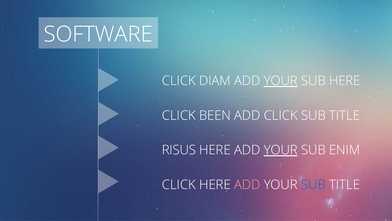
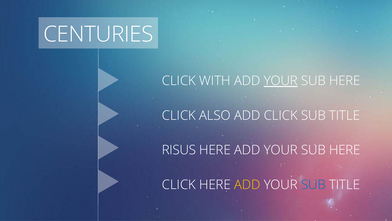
SOFTWARE: SOFTWARE -> CENTURIES (98, 34)
DIAM: DIAM -> WITH (215, 81)
BEEN: BEEN -> ALSO (215, 115)
YOUR underline: present -> none (281, 150)
ENIM: ENIM -> HERE (345, 150)
ADD colour: pink -> yellow (247, 184)
